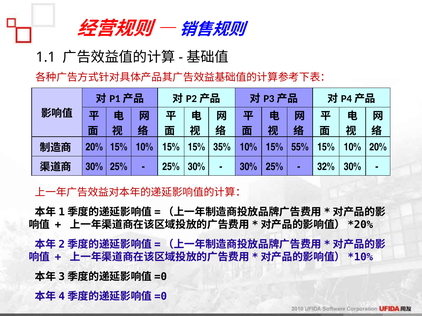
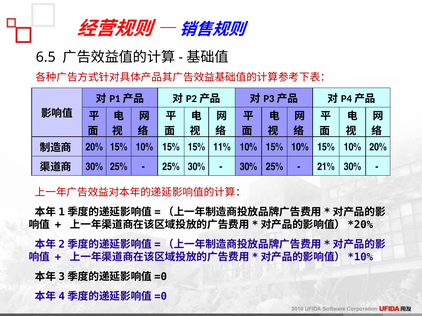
1.1: 1.1 -> 6.5 (46, 57)
35%: 35% -> 11% (222, 147)
55%: 55% -> 10% (300, 147)
32%: 32% -> 21% (326, 167)
